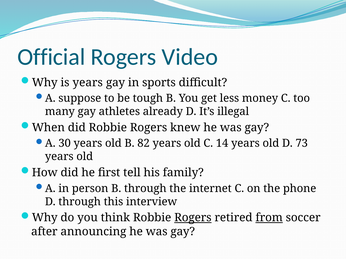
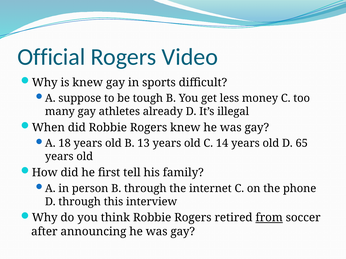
is years: years -> knew (88, 83)
30: 30 -> 18 (65, 144)
82: 82 -> 13 (144, 144)
73: 73 -> 65 (302, 144)
Rogers underline: present -> none (193, 218)
